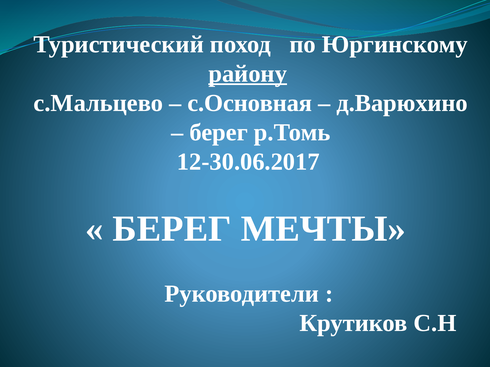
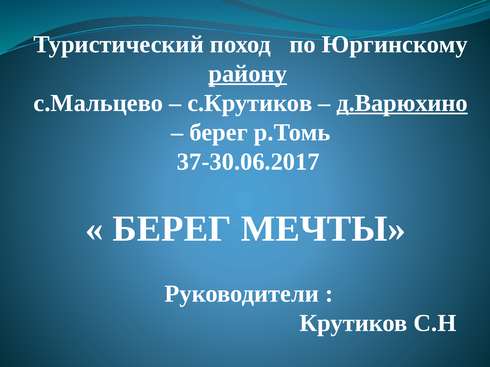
с.Основная: с.Основная -> с.Крутиков (250, 103)
д.Варюхино underline: none -> present (402, 103)
12-30.06.2017: 12-30.06.2017 -> 37-30.06.2017 (248, 162)
